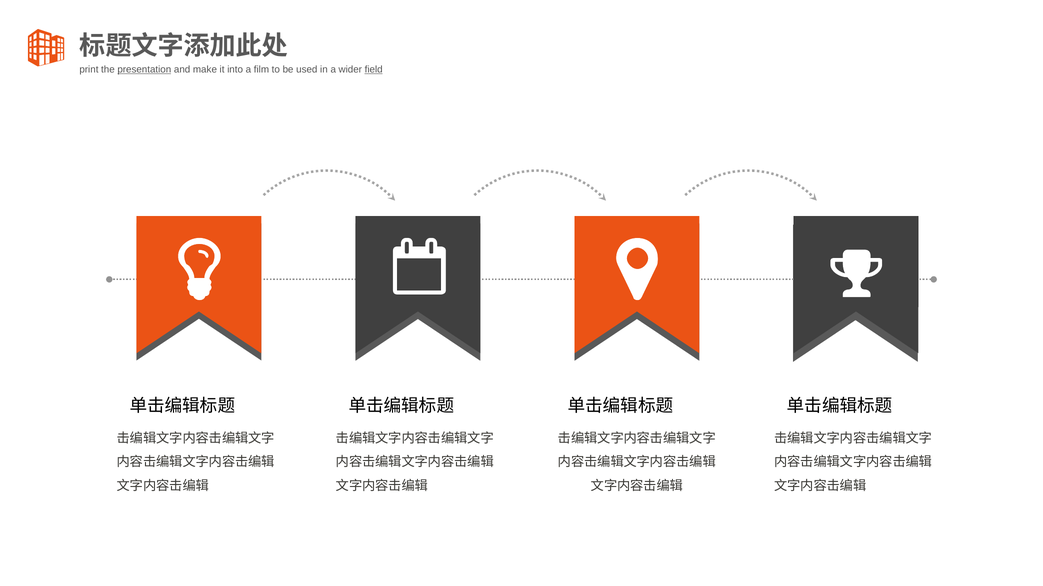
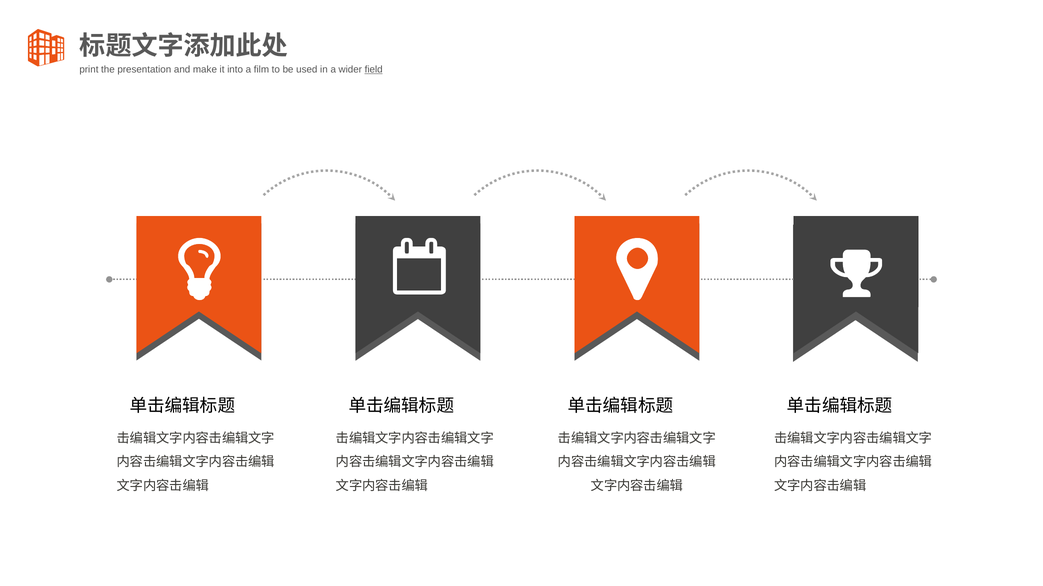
presentation underline: present -> none (144, 69)
